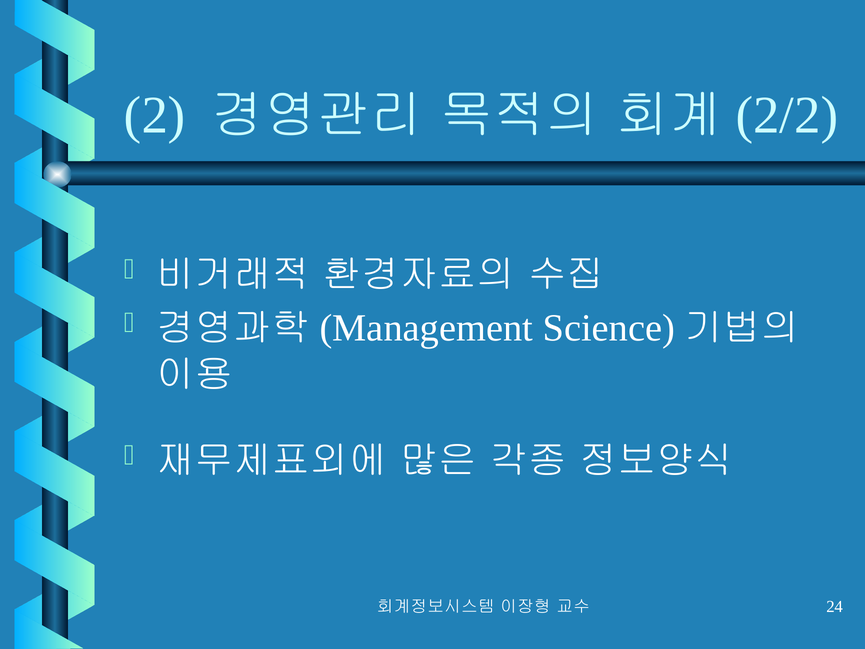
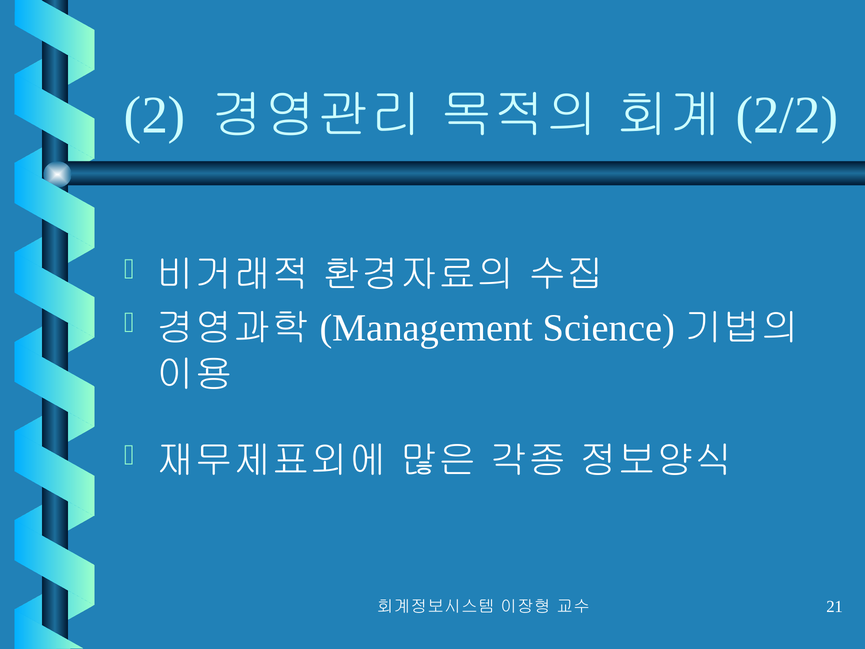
24: 24 -> 21 (835, 607)
